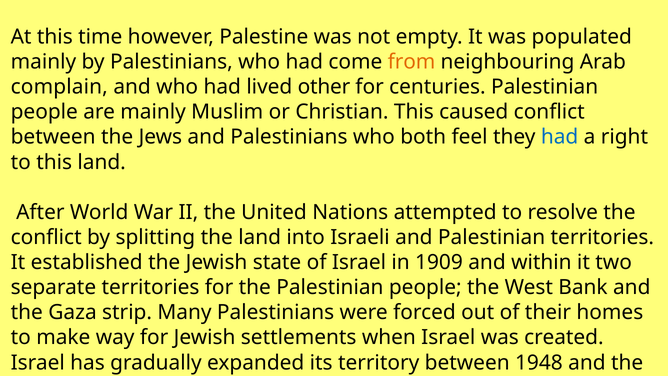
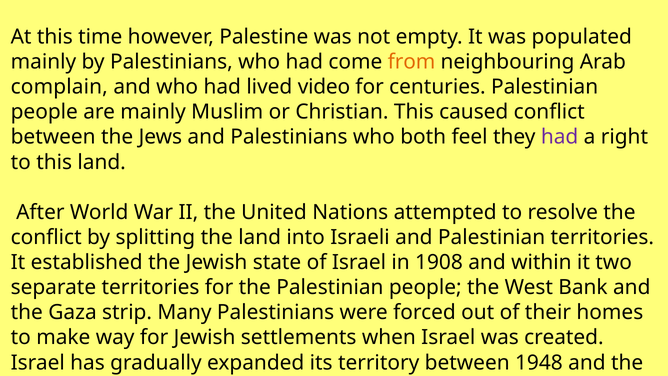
other: other -> video (324, 87)
had colour: blue -> purple (560, 137)
1909: 1909 -> 1908 (439, 262)
